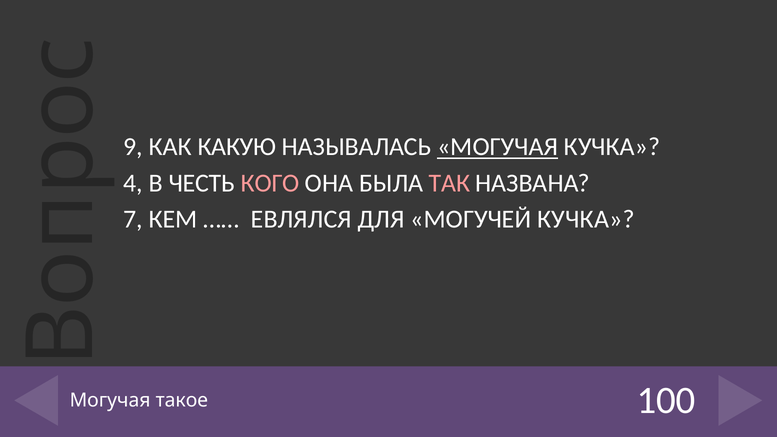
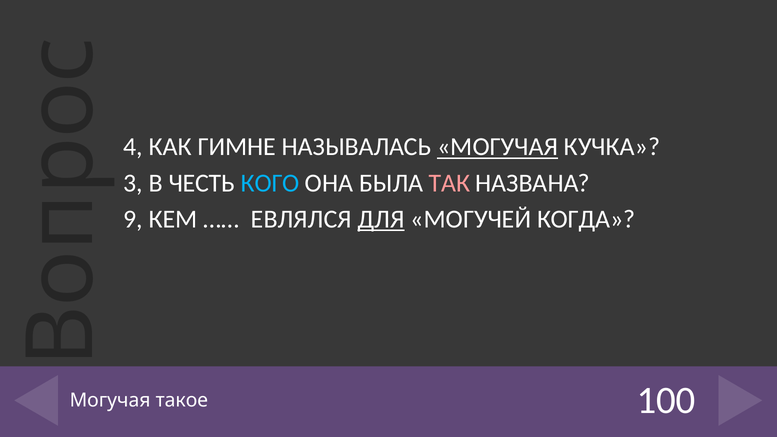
9: 9 -> 4 (133, 147)
КАКУЮ: КАКУЮ -> ГИМНЕ (237, 147)
4: 4 -> 3 (133, 183)
КОГО colour: pink -> light blue (270, 183)
7: 7 -> 9 (133, 219)
ДЛЯ underline: none -> present (381, 219)
МОГУЧЕЙ КУЧКА: КУЧКА -> КОГДА (586, 219)
